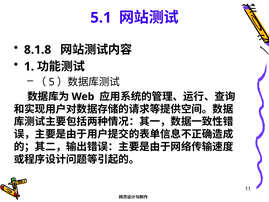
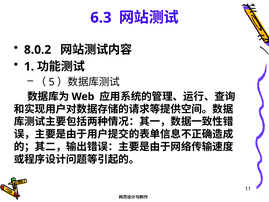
5.1: 5.1 -> 6.3 (101, 18)
8.1.8: 8.1.8 -> 8.0.2 (38, 50)
